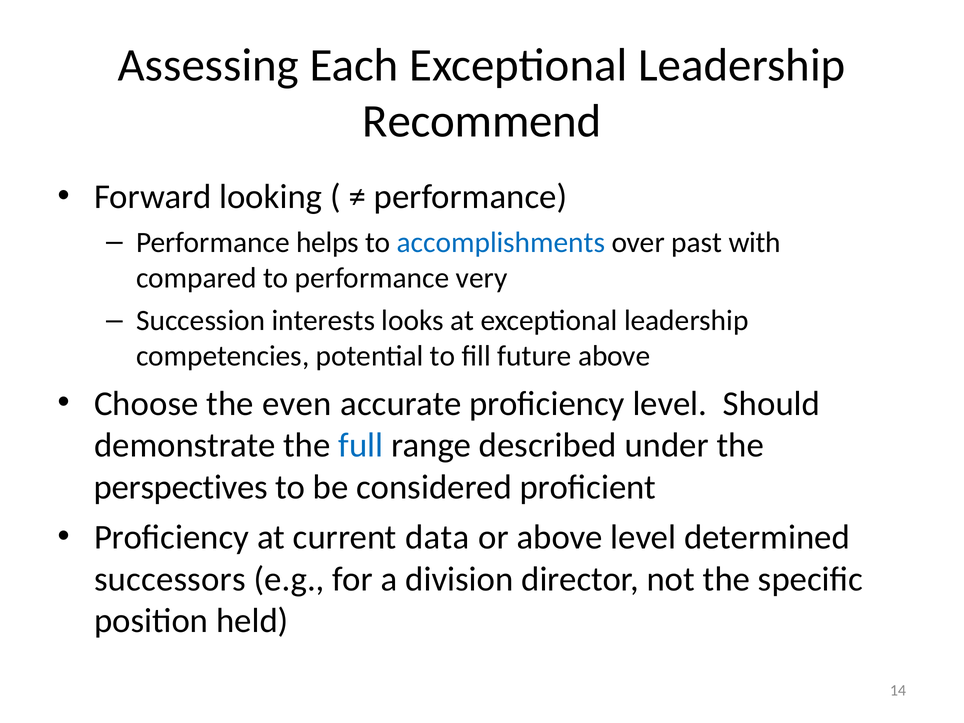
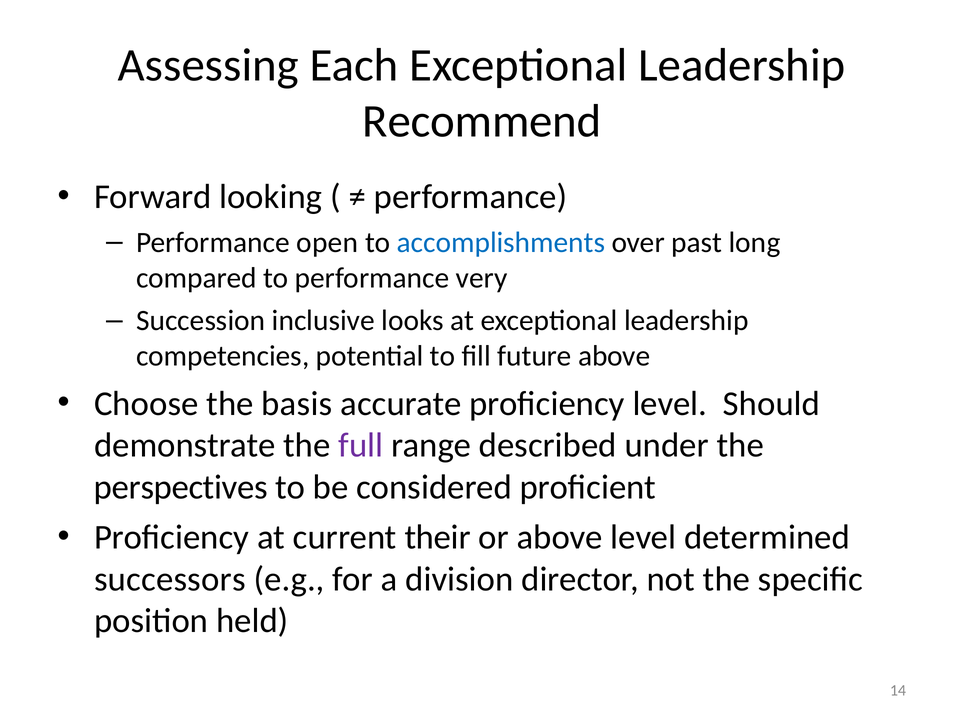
helps: helps -> open (327, 243)
with: with -> long (754, 243)
interests: interests -> inclusive (323, 321)
even: even -> basis (297, 404)
full colour: blue -> purple (361, 445)
data: data -> their (438, 537)
